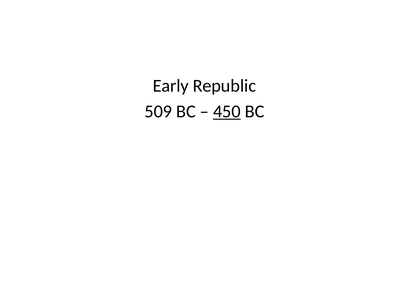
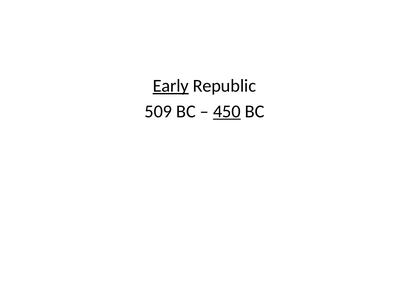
Early underline: none -> present (171, 86)
